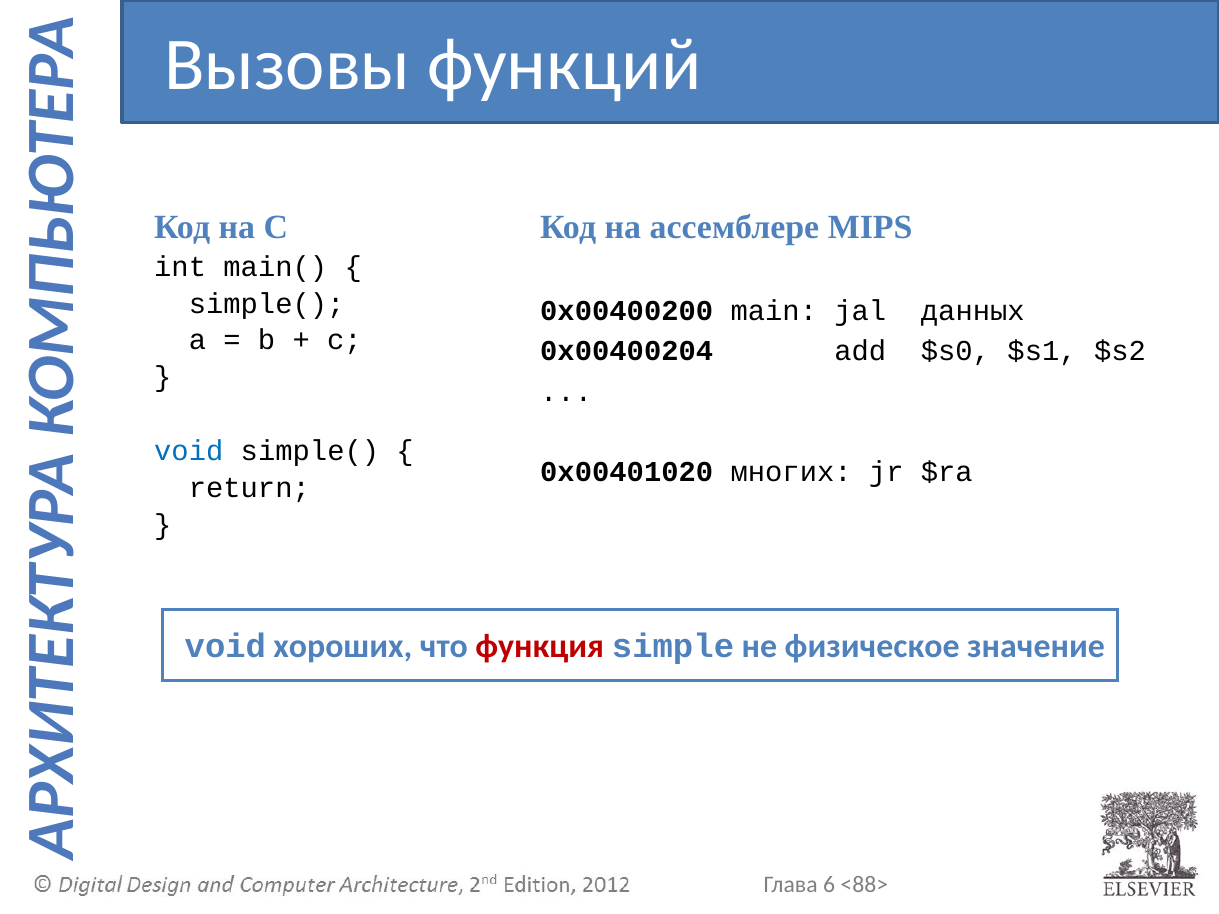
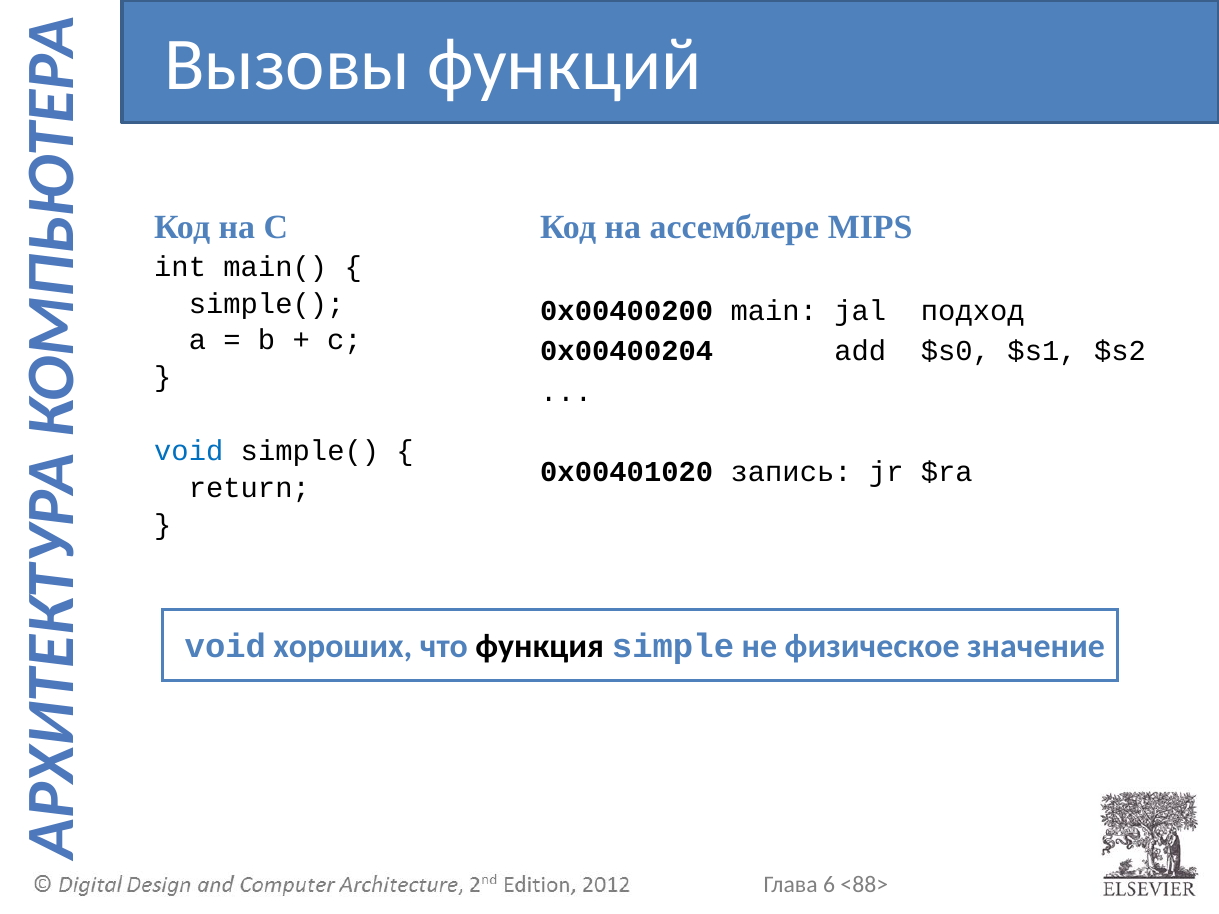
данных: данных -> подход (973, 311)
многих: многих -> запись (791, 472)
функция colour: red -> black (540, 646)
